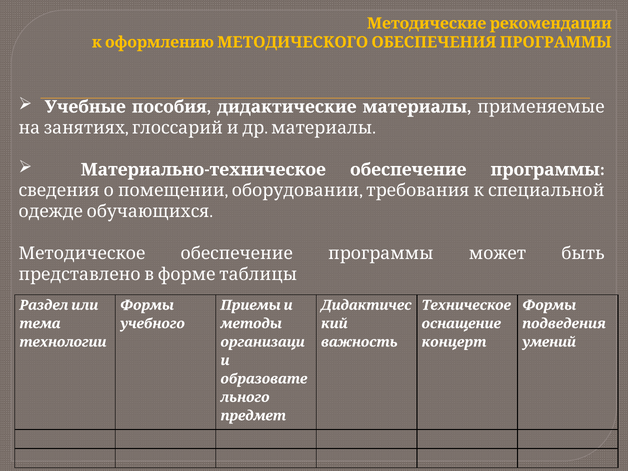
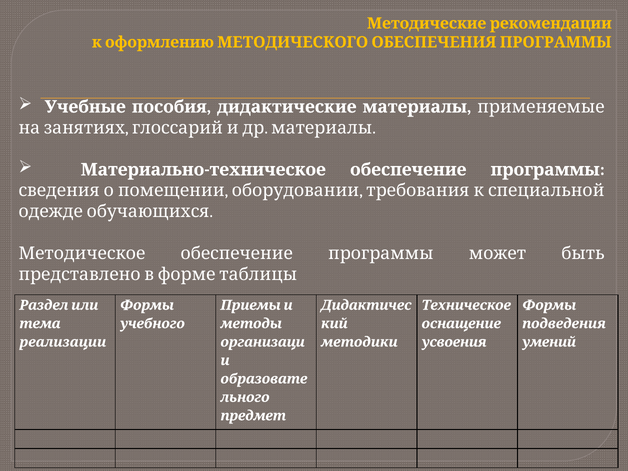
технологии: технологии -> реализации (63, 342)
важность: важность -> методики (359, 342)
концерт: концерт -> усвоения (454, 342)
